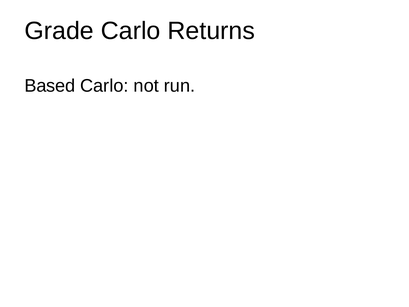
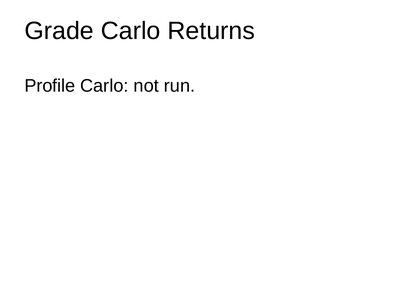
Based: Based -> Profile (50, 86)
